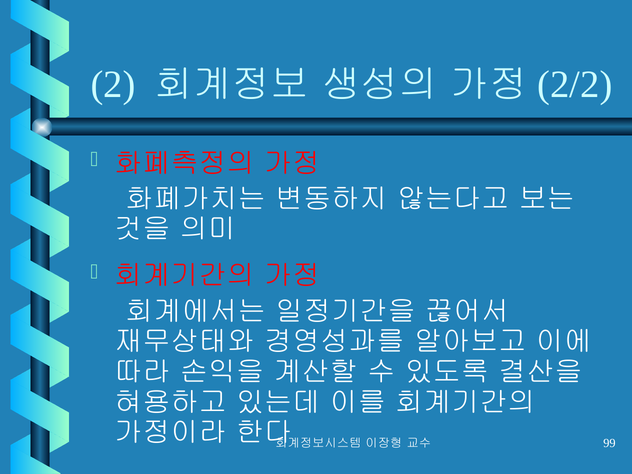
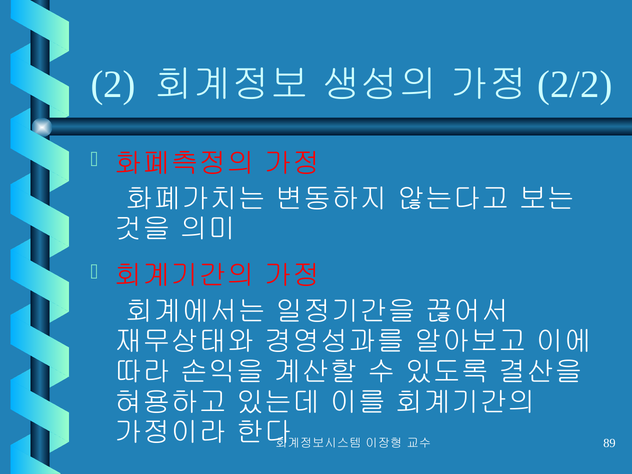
99: 99 -> 89 (609, 443)
